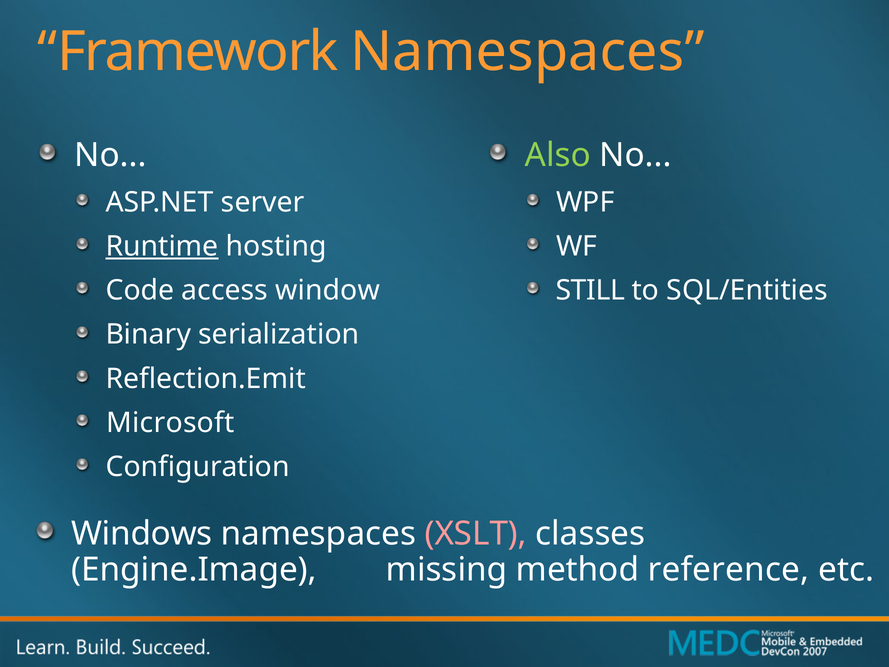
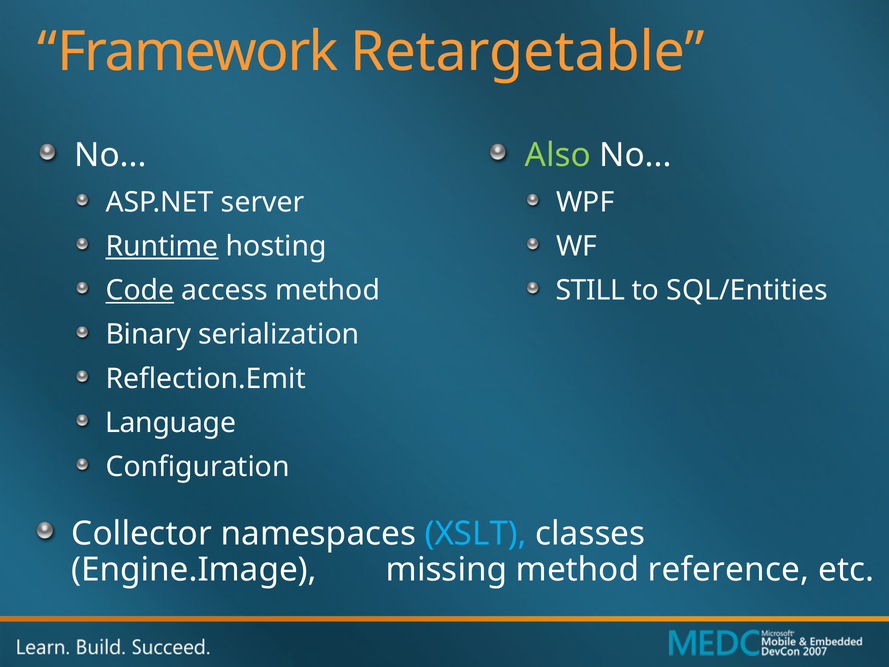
Framework Namespaces: Namespaces -> Retargetable (528, 52)
Code underline: none -> present (140, 290)
access window: window -> method (328, 290)
Microsoft: Microsoft -> Language (171, 423)
Windows: Windows -> Collector (142, 533)
XSLT colour: pink -> light blue (476, 533)
